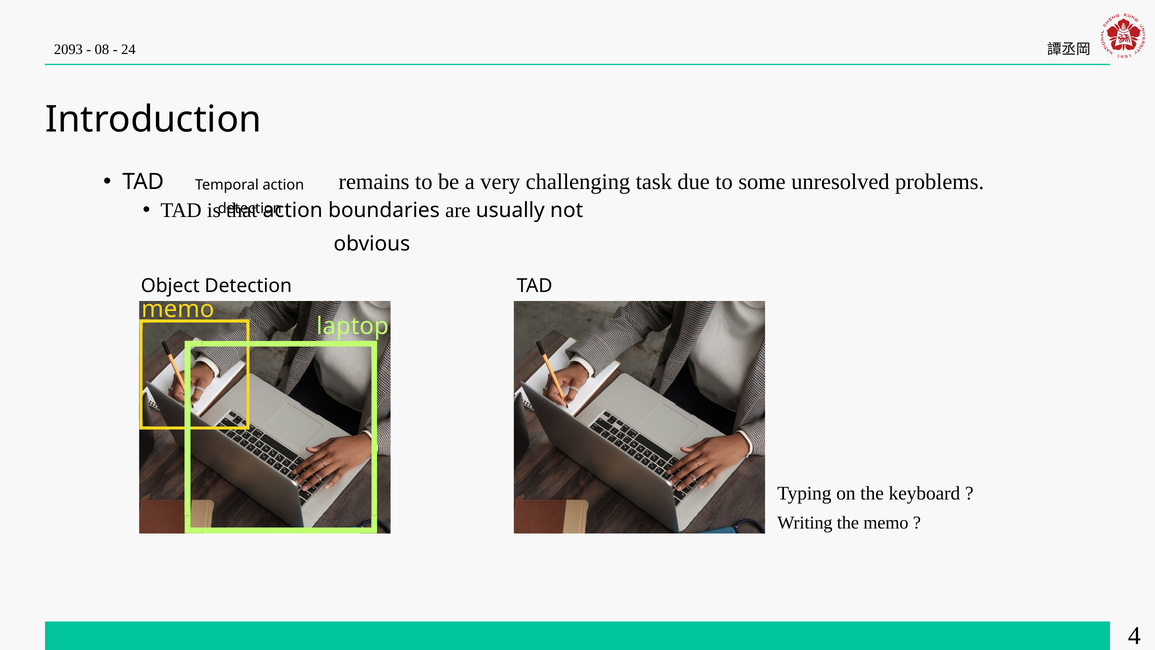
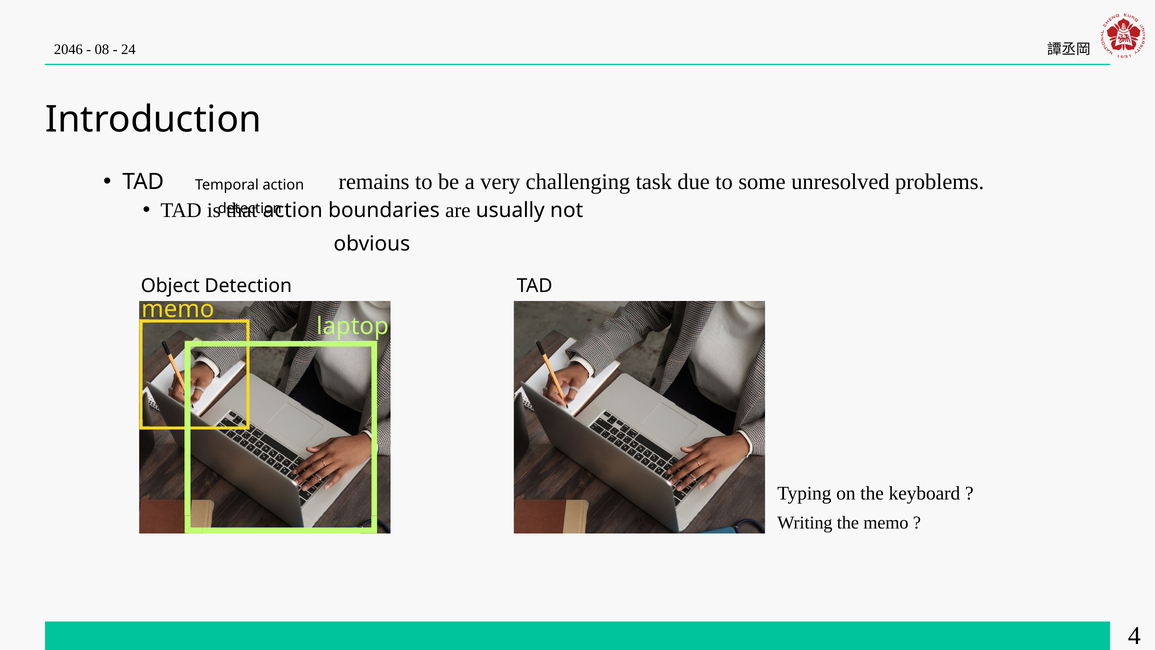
2093: 2093 -> 2046 (68, 49)
